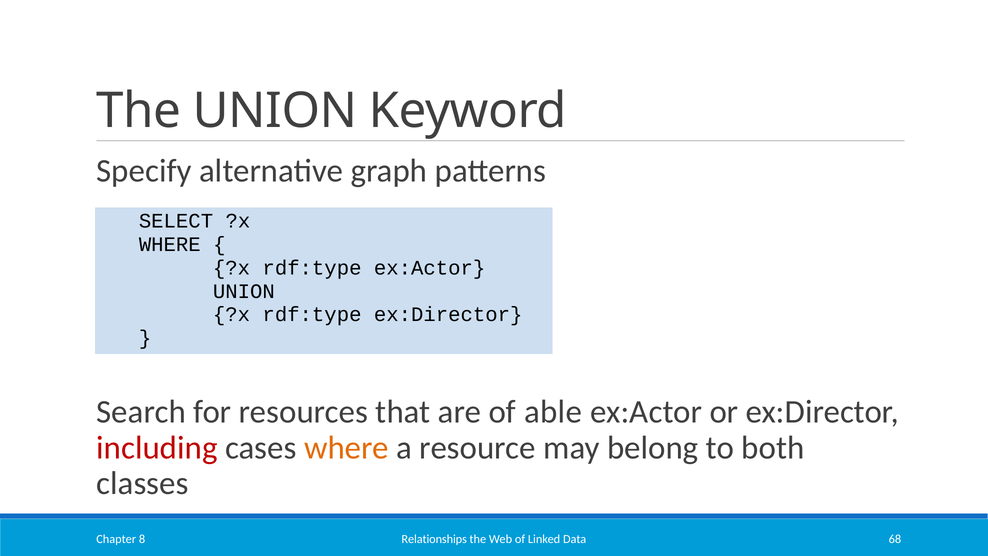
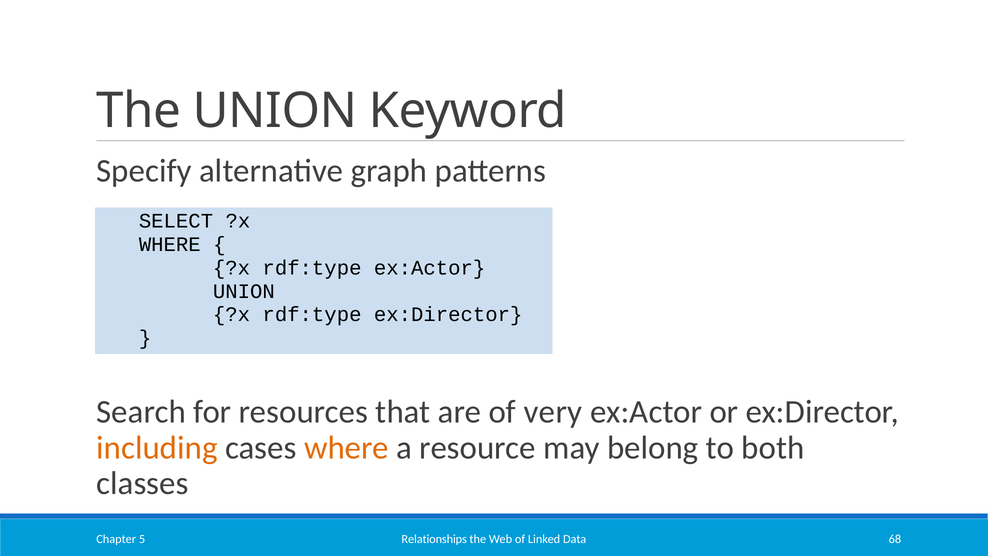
able: able -> very (553, 412)
including colour: red -> orange (157, 447)
8: 8 -> 5 (142, 539)
